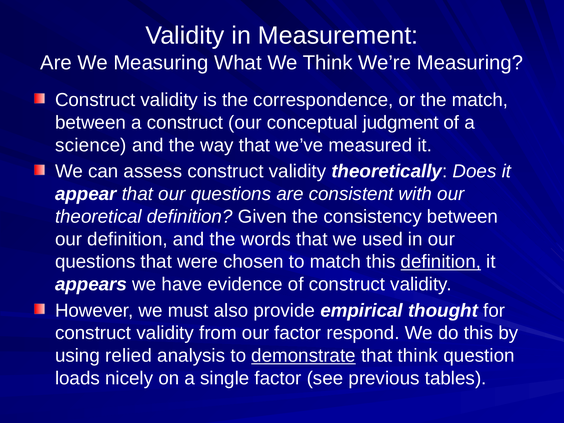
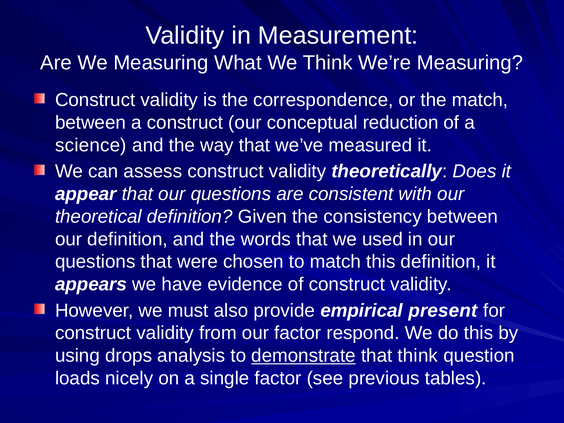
judgment: judgment -> reduction (401, 123)
definition underline: present -> none (441, 262)
thought: thought -> present (443, 311)
relied: relied -> drops (129, 356)
